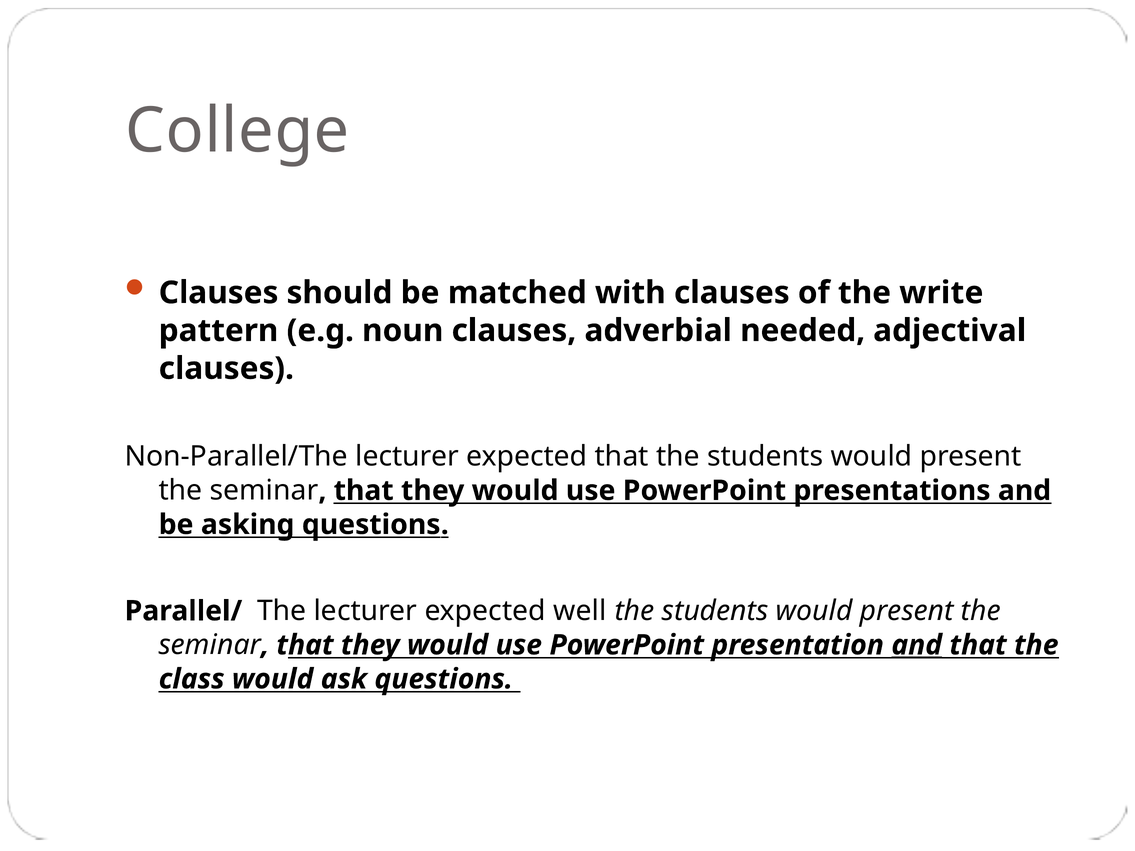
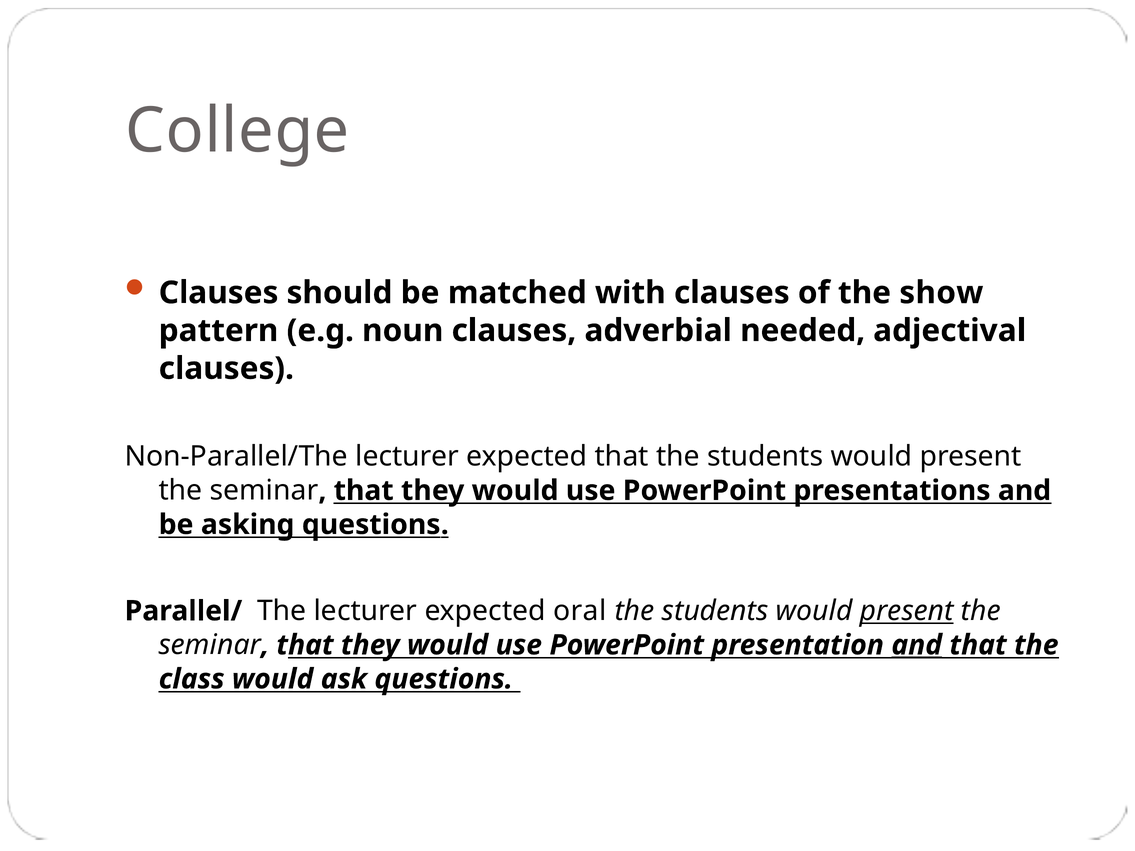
write: write -> show (941, 293)
well: well -> oral (580, 611)
present underline: none -> present (907, 611)
